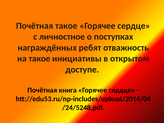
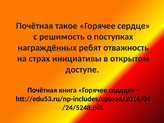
личностное: личностное -> решимость (62, 37)
на такое: такое -> страх (39, 59)
